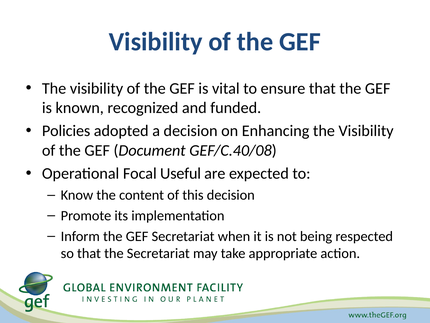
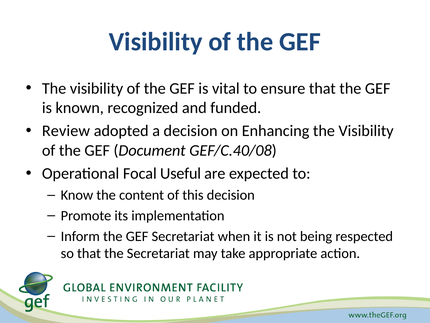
Policies: Policies -> Review (66, 131)
